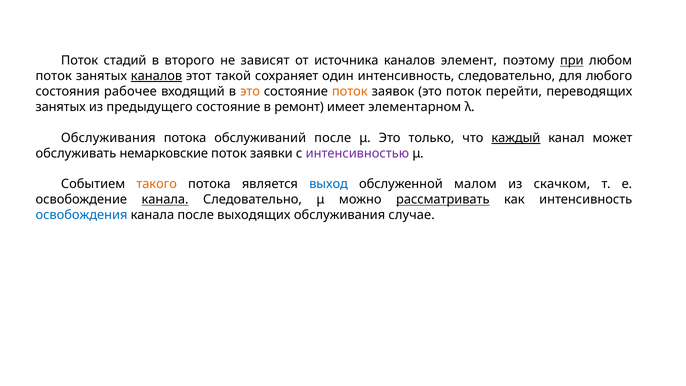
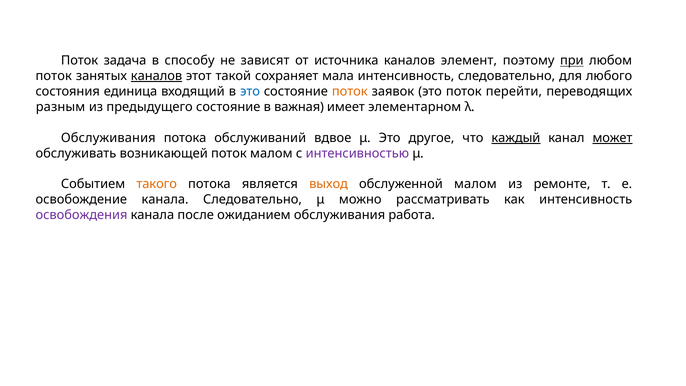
стадий: стадий -> задача (125, 61)
второго: второго -> способу (190, 61)
один: один -> мала (338, 76)
рабочее: рабочее -> единица (131, 92)
это colour: orange -> blue (250, 92)
занятых: занятых -> разным (61, 107)
ремонт: ремонт -> важная (299, 107)
обслуживаний после: после -> вдвое (333, 138)
только: только -> другое (431, 138)
может underline: none -> present (613, 138)
немарковские: немарковские -> возникающей (164, 153)
поток заявки: заявки -> малом (271, 153)
выход colour: blue -> orange (329, 184)
скачком: скачком -> ремонте (562, 184)
канала underline: present -> none (165, 200)
рассматривать underline: present -> none (443, 200)
освобождения colour: blue -> purple (82, 215)
выходящих: выходящих -> ожиданием (254, 215)
случае: случае -> работа (412, 215)
